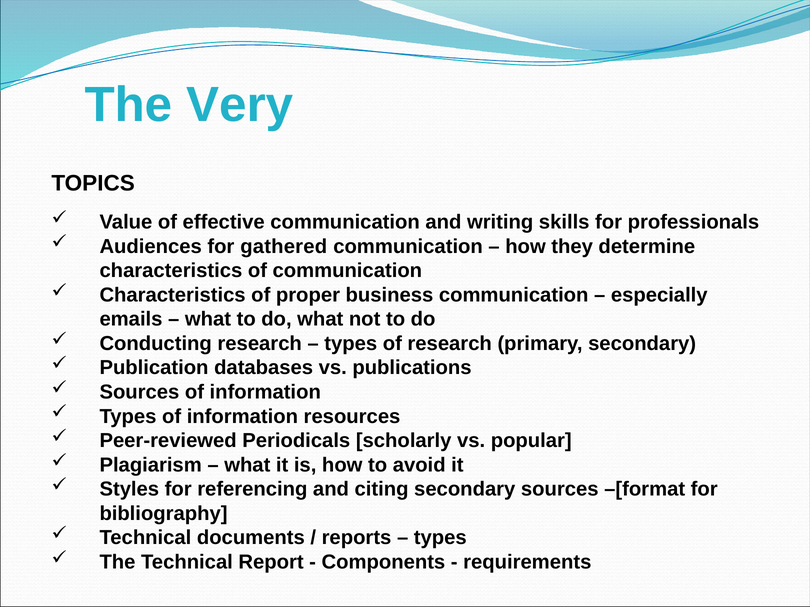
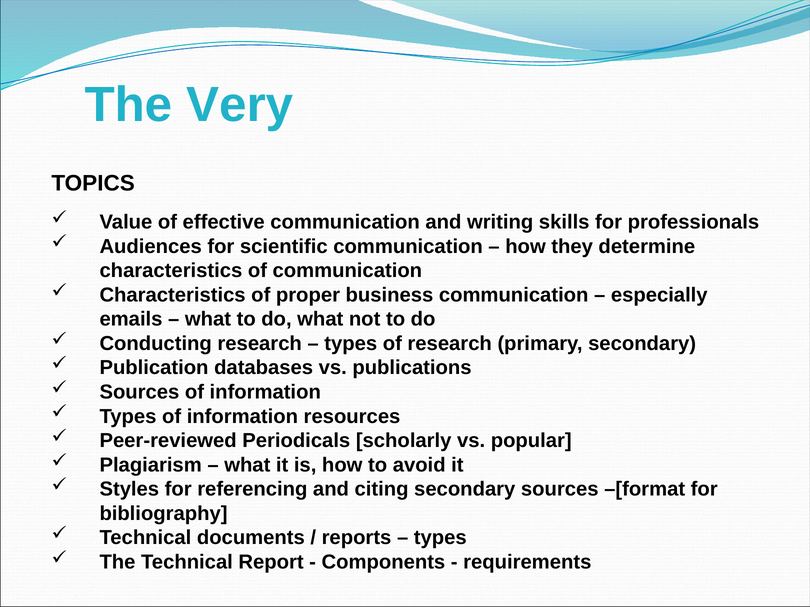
gathered: gathered -> scientific (284, 247)
